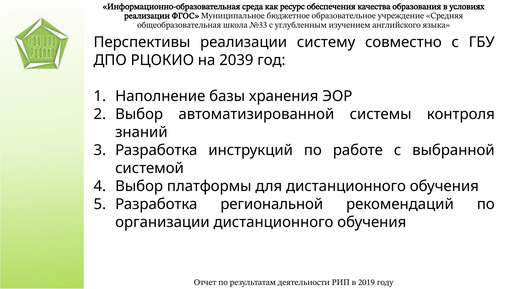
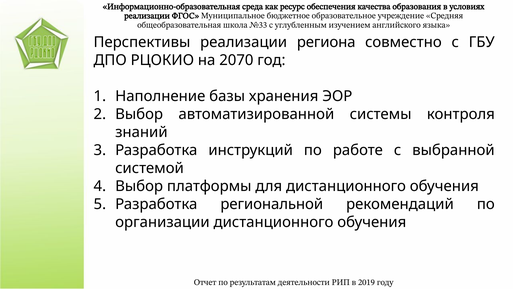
систему: систему -> региона (326, 42)
2039: 2039 -> 2070 (236, 60)
